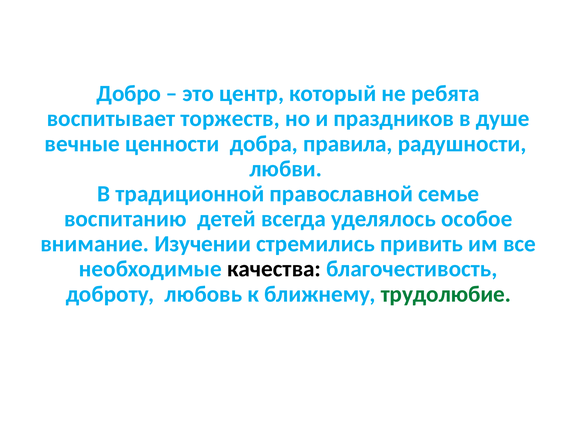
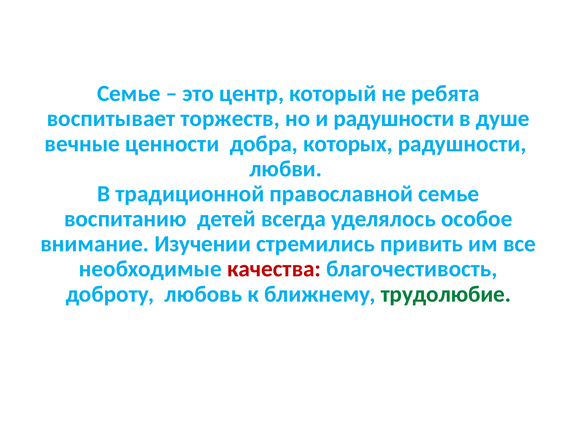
Добро: Добро -> Семье (129, 94)
и праздников: праздников -> радушности (394, 119)
правила: правила -> которых (348, 144)
качества colour: black -> red (274, 269)
